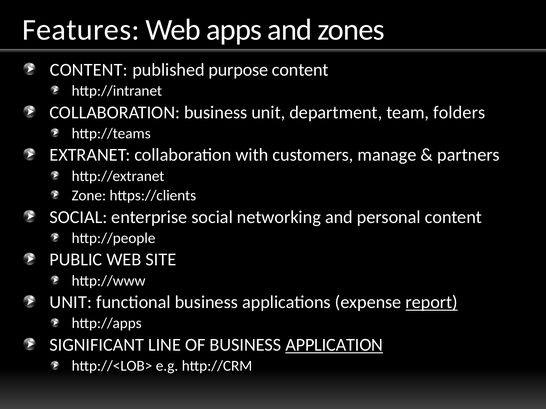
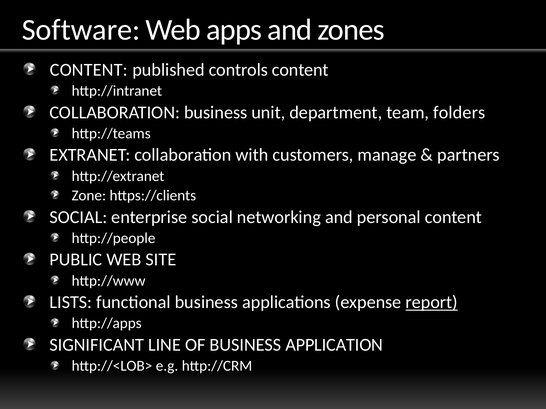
Features: Features -> Software (81, 30)
purpose: purpose -> controls (238, 70)
UNIT: UNIT -> LISTS (71, 303)
APPLICATION underline: present -> none (334, 345)
